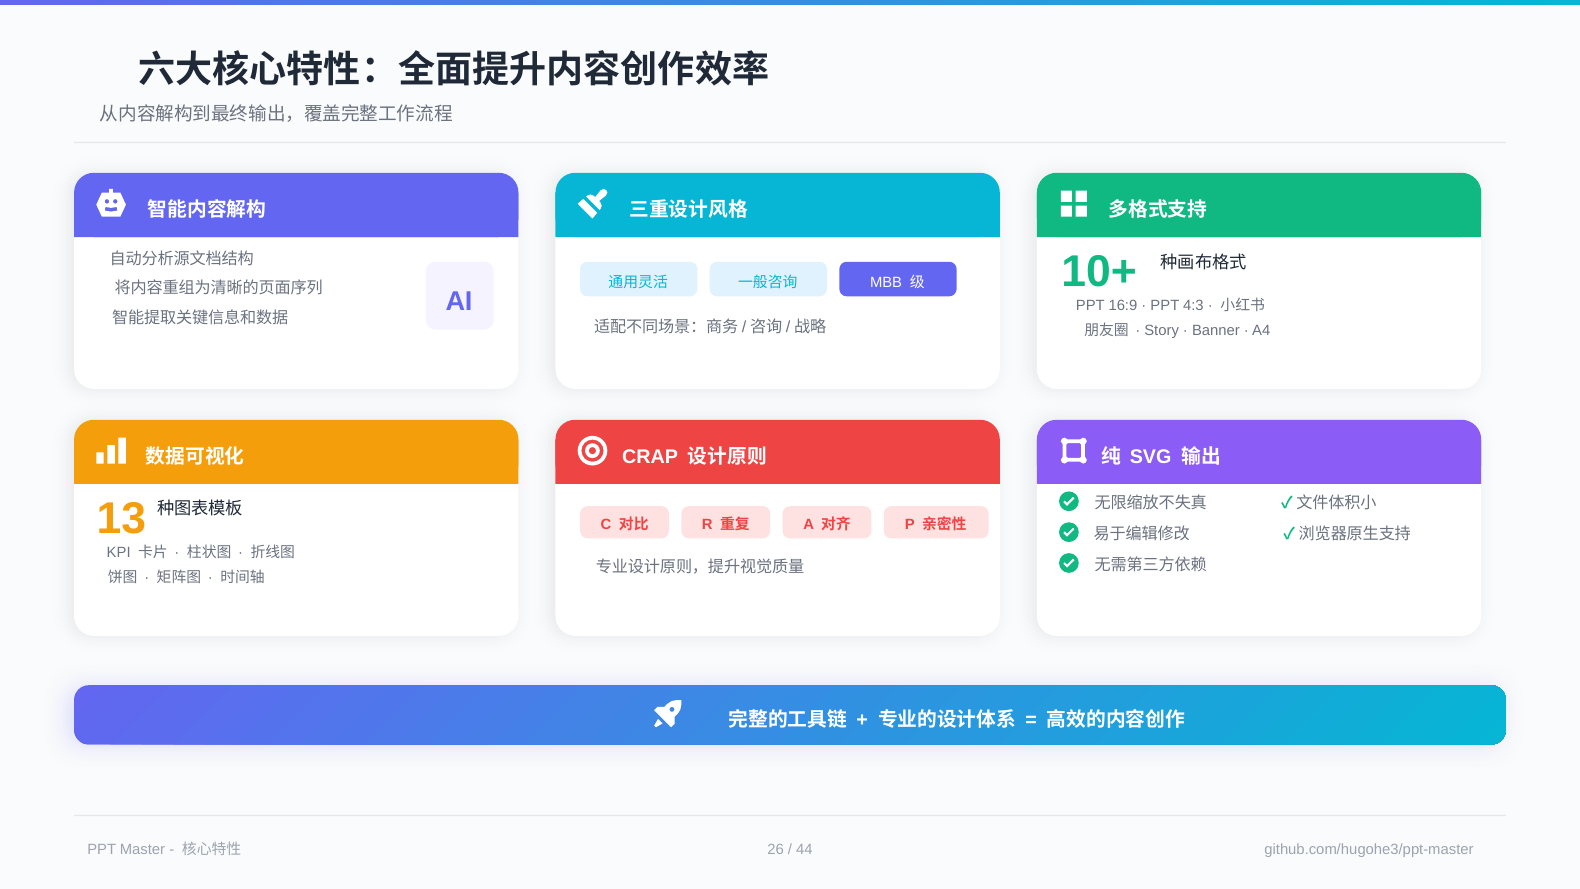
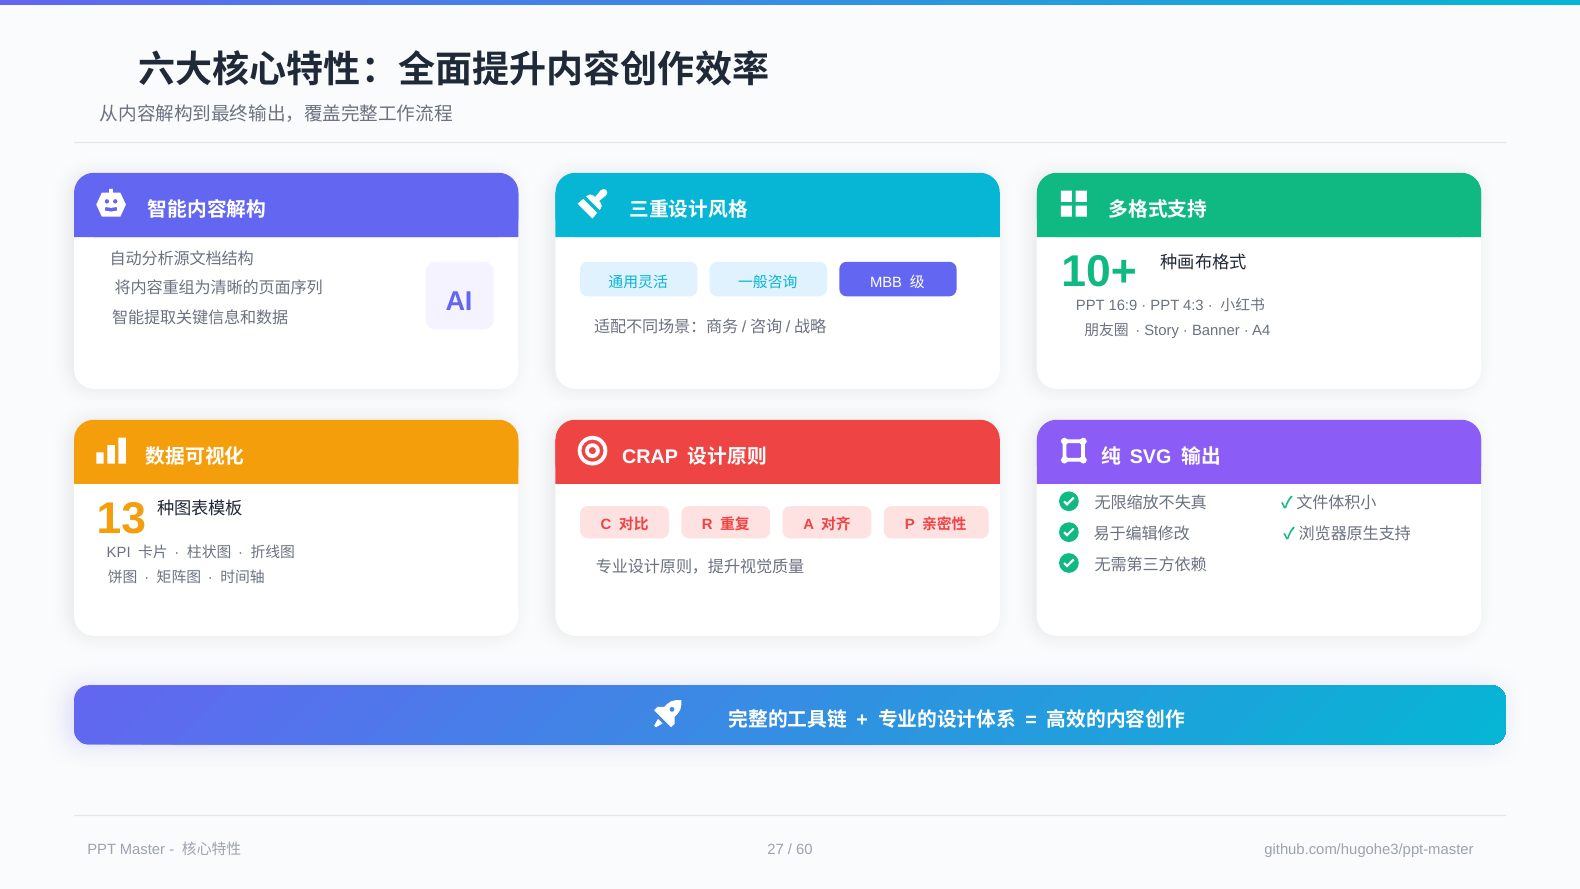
26: 26 -> 27 (776, 849)
44: 44 -> 60 (804, 849)
